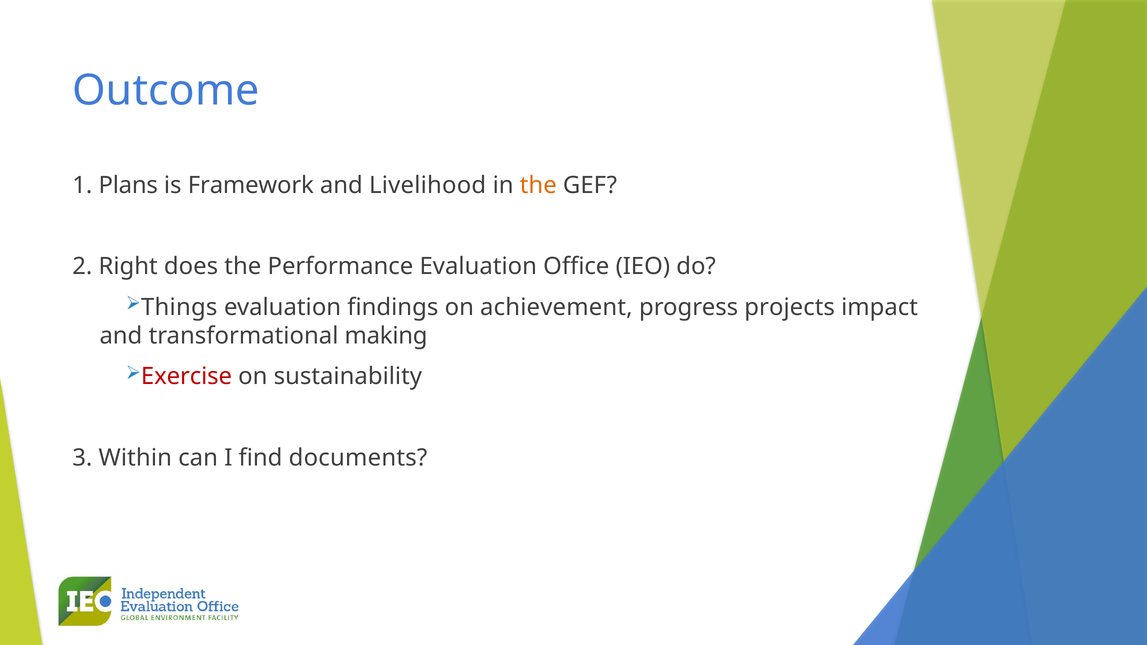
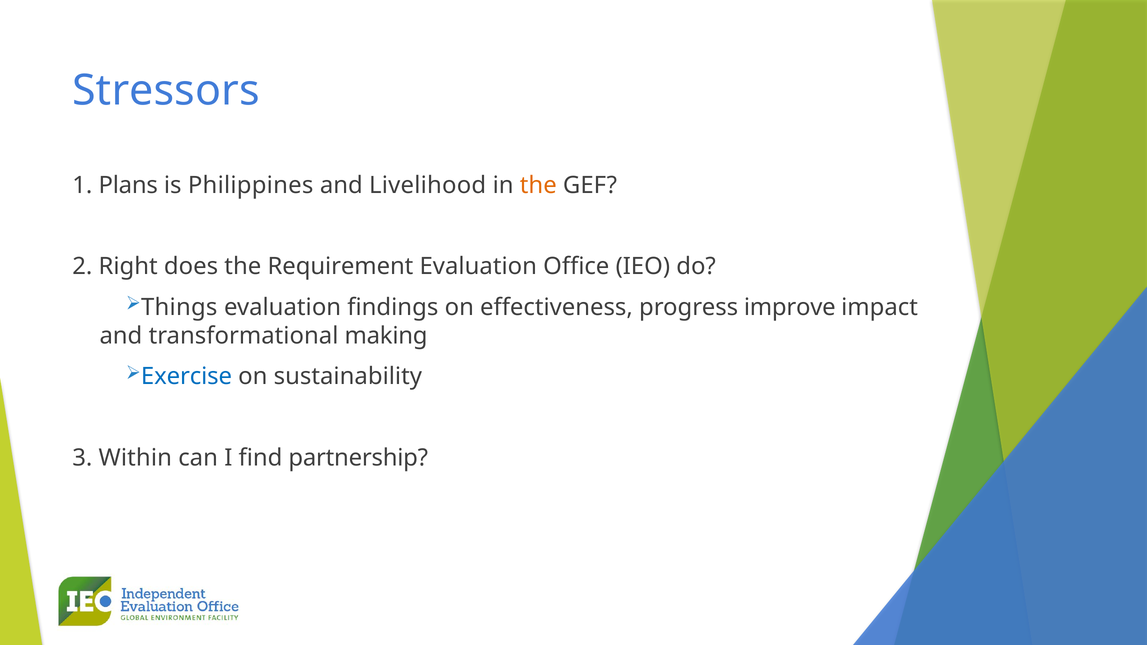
Outcome: Outcome -> Stressors (166, 90)
Framework: Framework -> Philippines (251, 185)
Performance: Performance -> Requirement (340, 267)
achievement: achievement -> effectiveness (556, 307)
projects: projects -> improve (790, 307)
Exercise colour: red -> blue (186, 377)
documents: documents -> partnership (358, 458)
